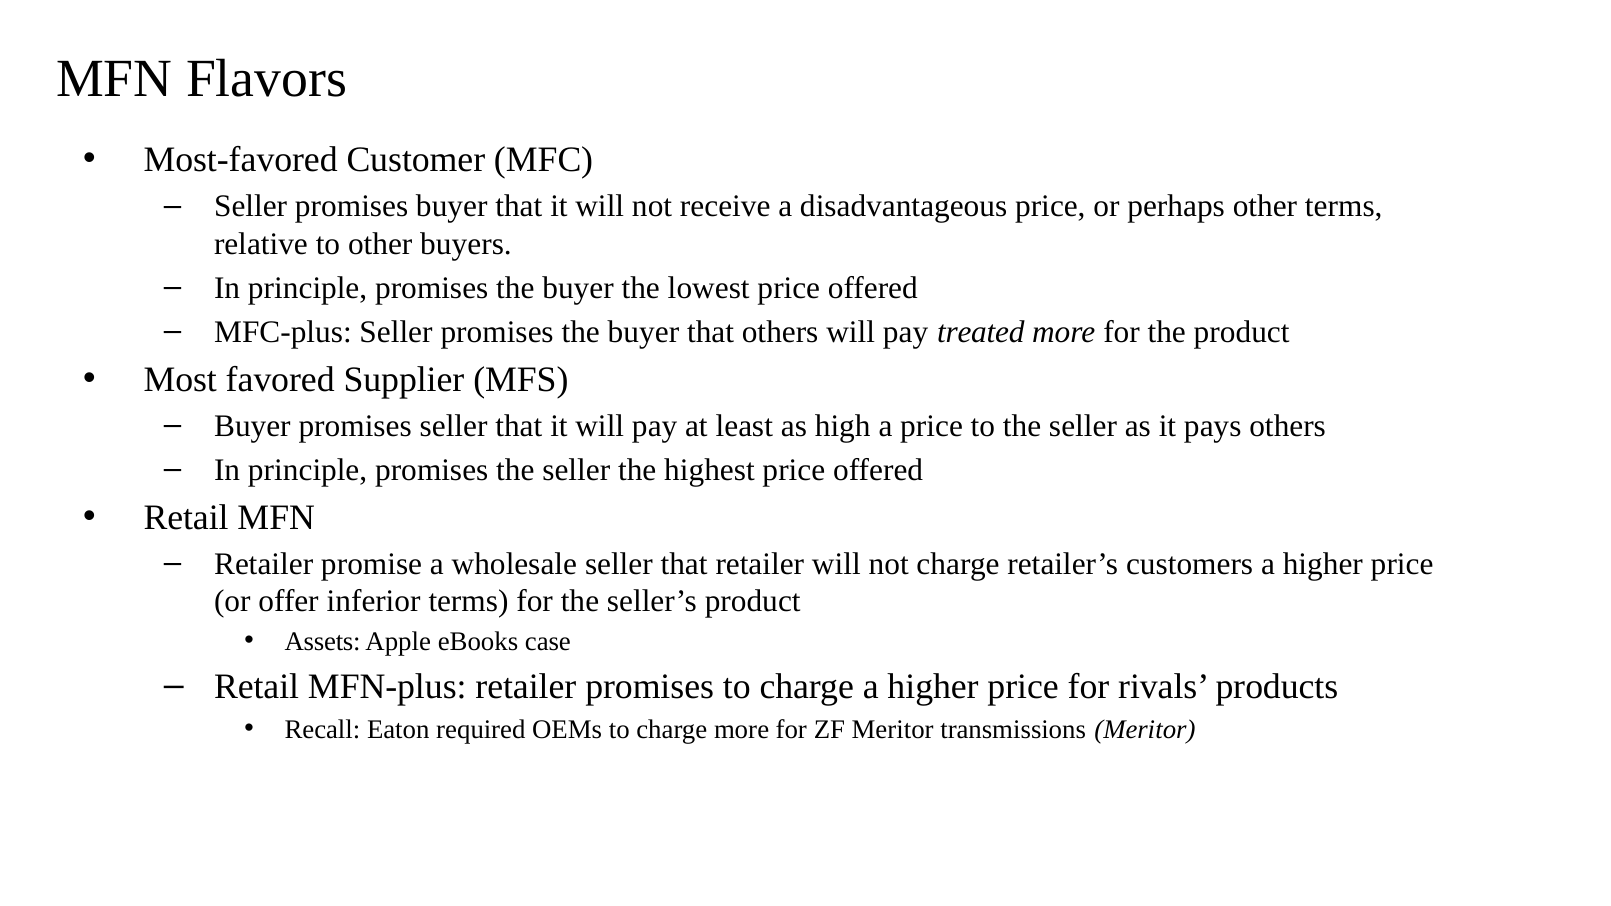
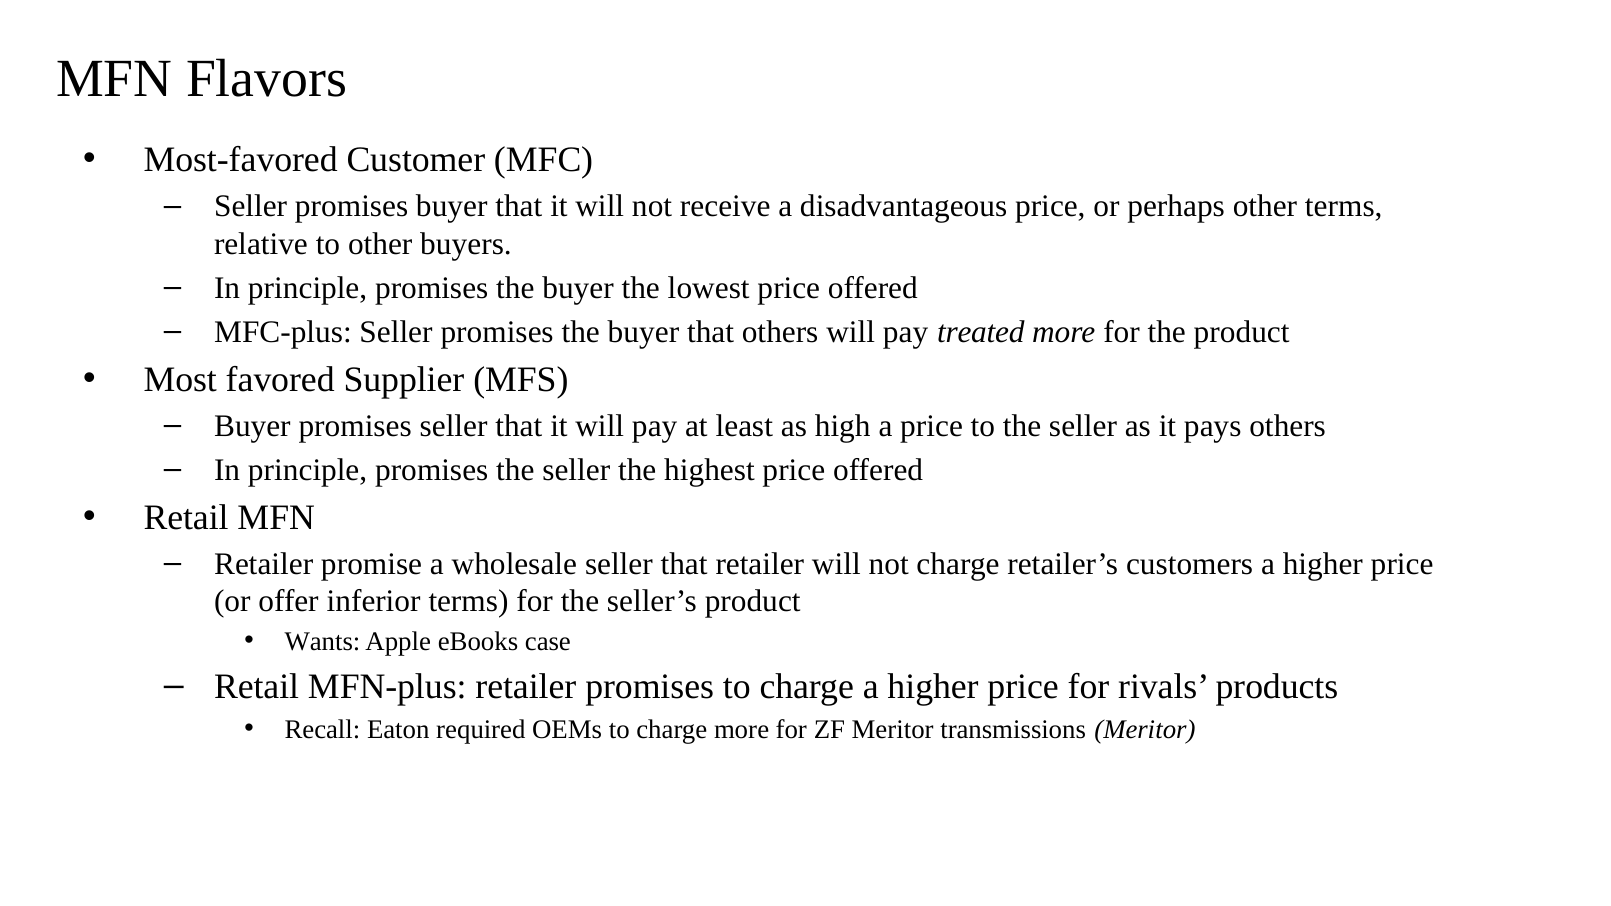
Assets: Assets -> Wants (322, 642)
